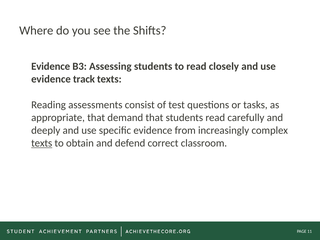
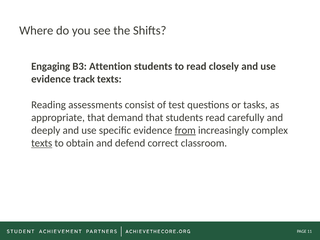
Evidence: Evidence -> Engaging (51, 66)
Assessing: Assessing -> Attention (110, 66)
from underline: none -> present (185, 130)
